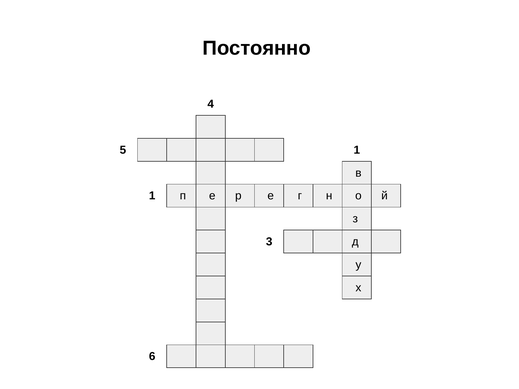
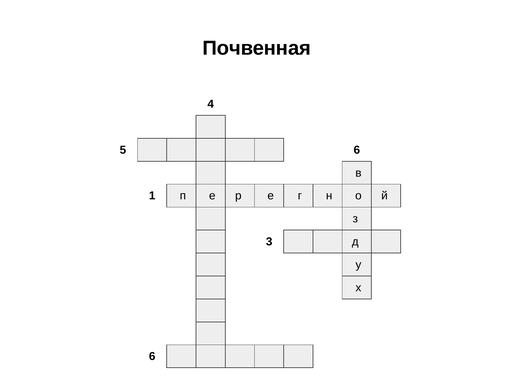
Постоянно: Постоянно -> Почвенная (257, 48)
5 1: 1 -> 6 (357, 150)
